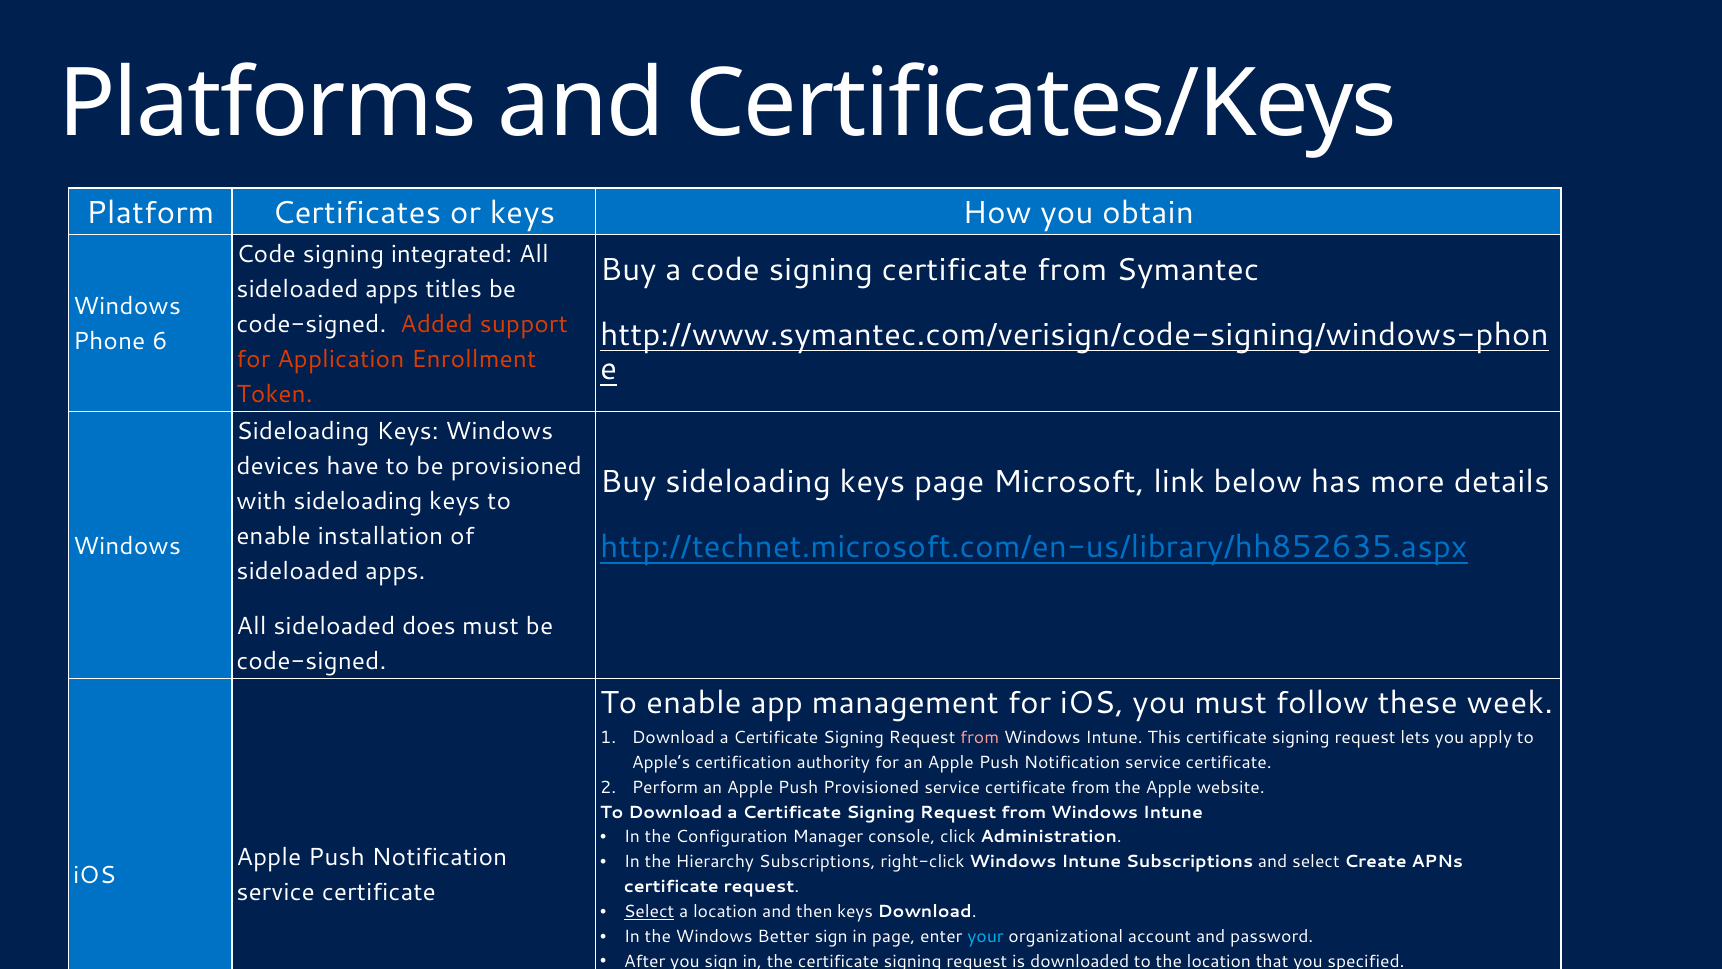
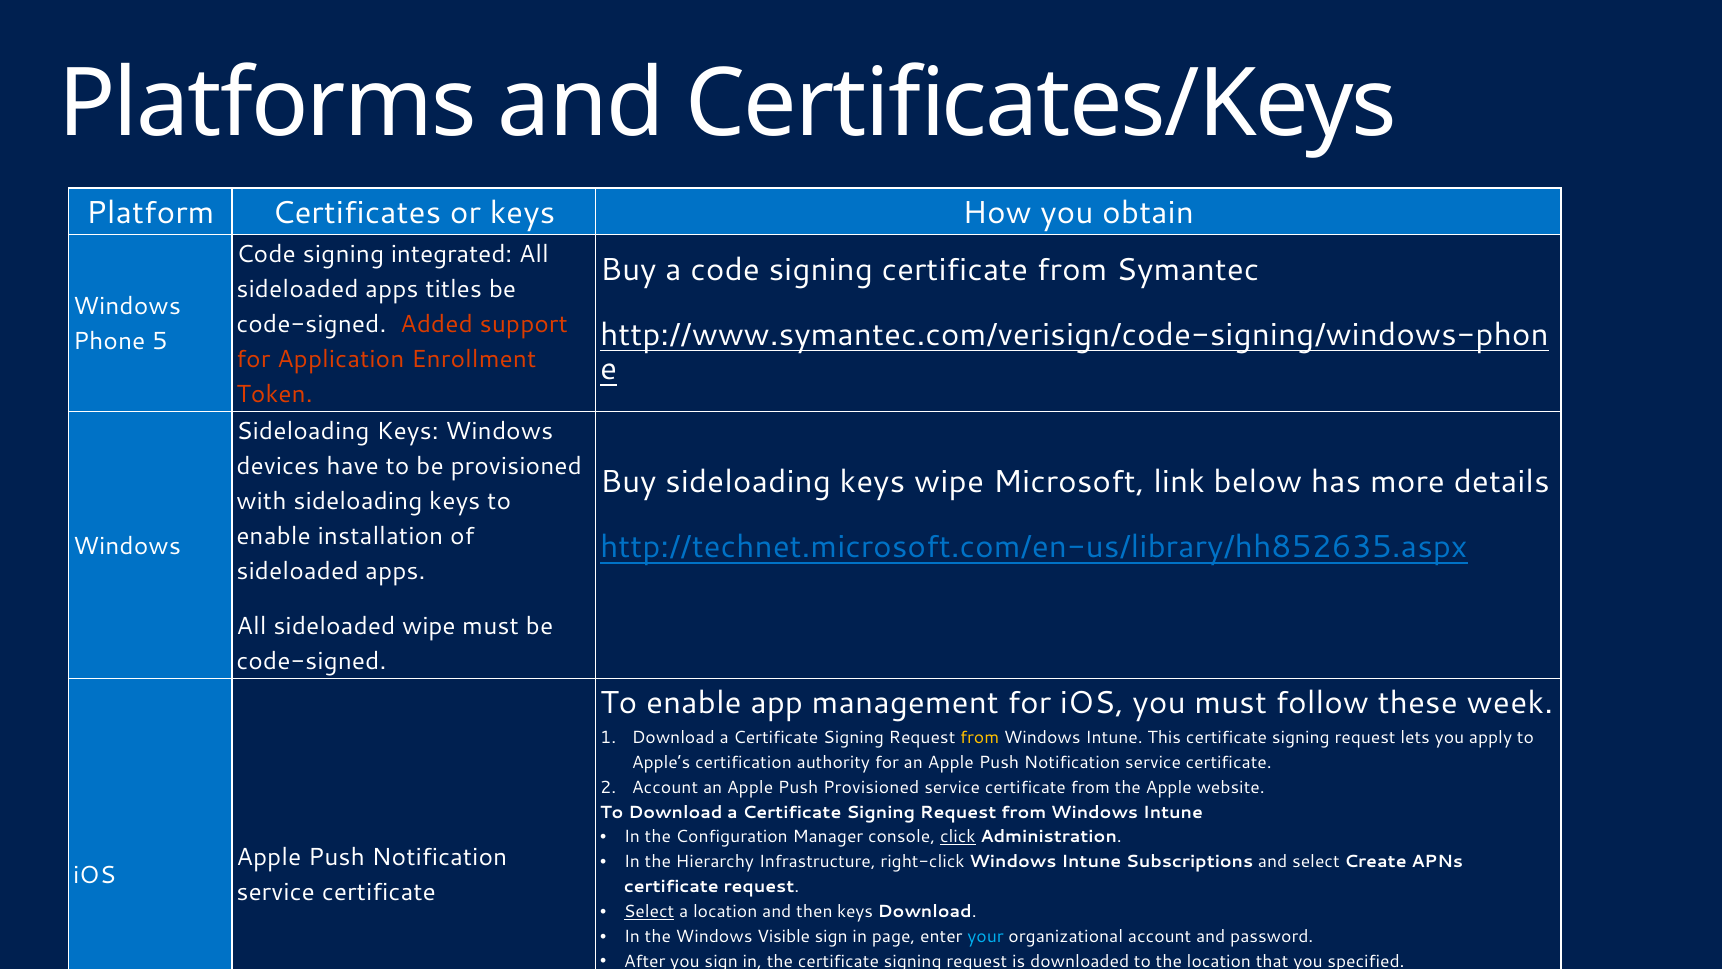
6: 6 -> 5 (160, 342)
keys page: page -> wipe (949, 482)
sideloaded does: does -> wipe (429, 626)
from colour: pink -> yellow (980, 737)
Perform: Perform -> Account (665, 787)
click underline: none -> present (958, 837)
Hierarchy Subscriptions: Subscriptions -> Infrastructure (817, 862)
Better: Better -> Visible (784, 936)
